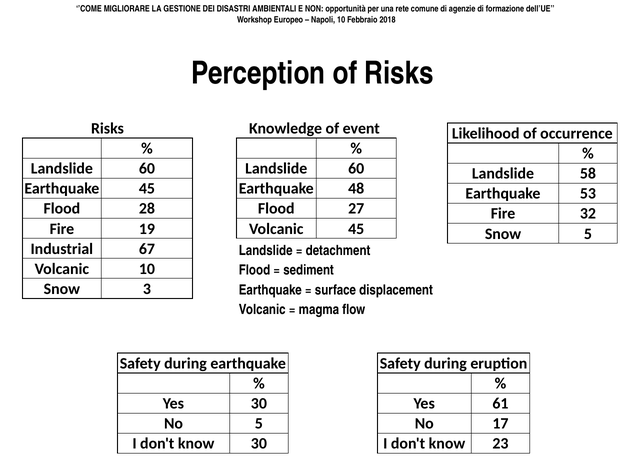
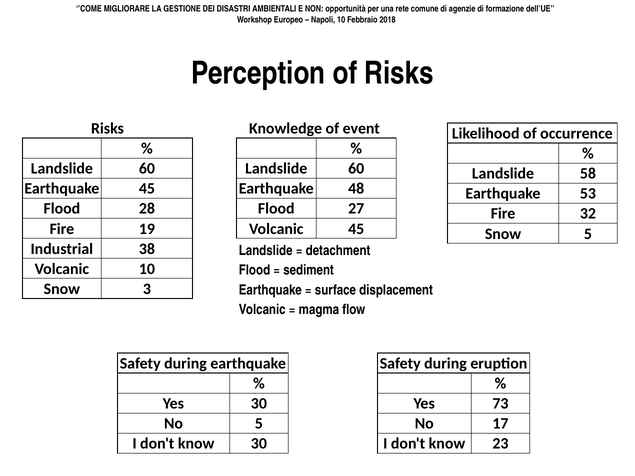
67: 67 -> 38 (147, 249)
61: 61 -> 73 (500, 404)
